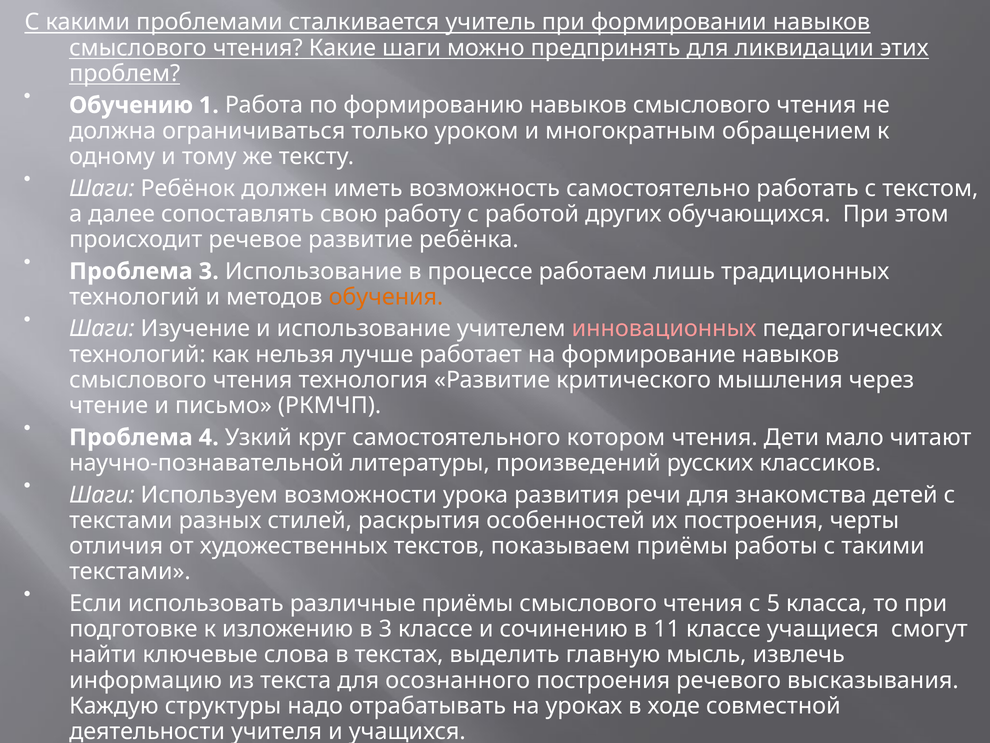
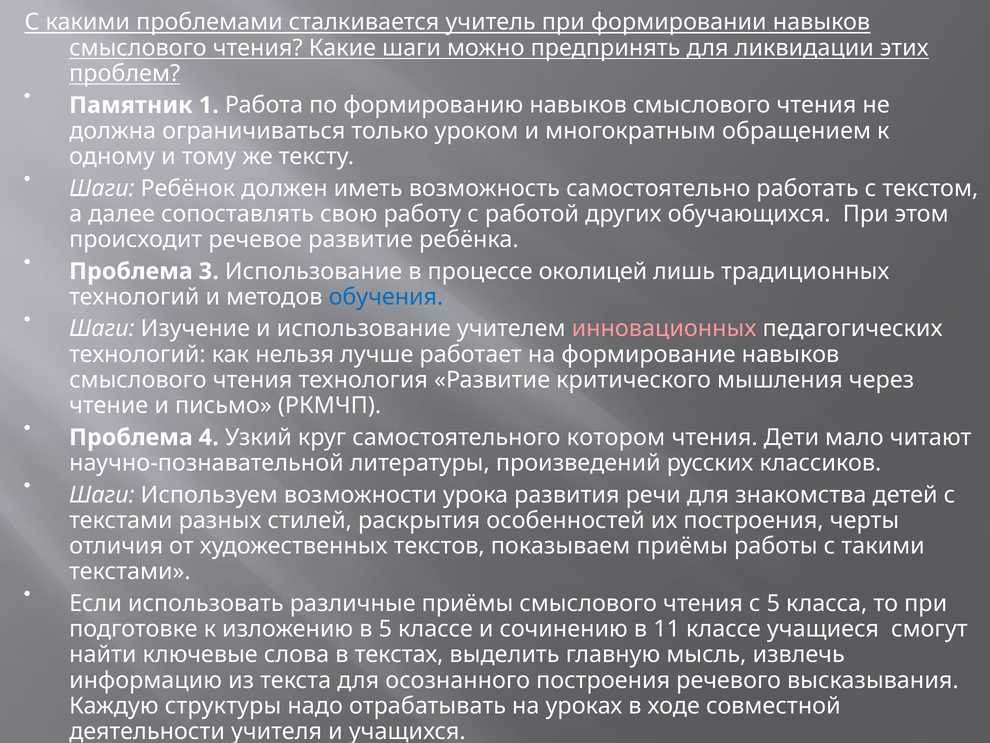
Обучению: Обучению -> Памятник (131, 105)
работаем: работаем -> околицей (593, 271)
обучения colour: orange -> blue (386, 297)
в 3: 3 -> 5 (385, 629)
